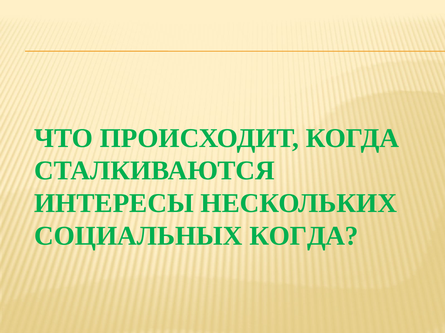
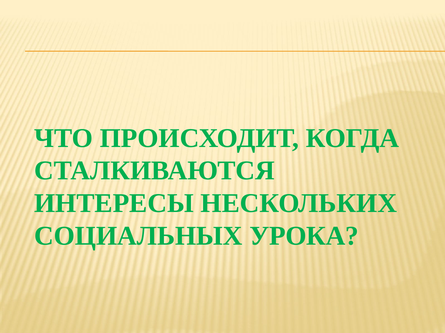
СОЦИАЛЬНЫХ КОГДА: КОГДА -> УРОКА (304, 236)
